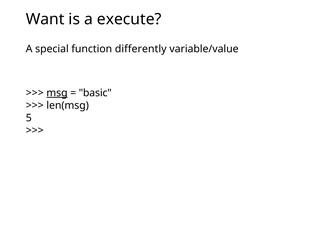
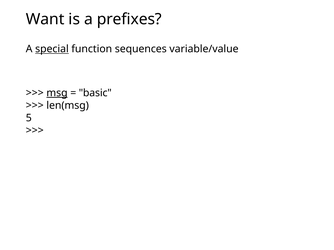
execute: execute -> prefixes (129, 19)
special underline: none -> present (52, 49)
differently: differently -> sequences (141, 49)
